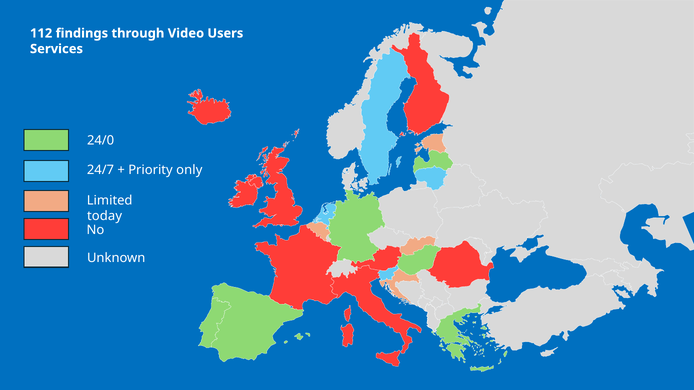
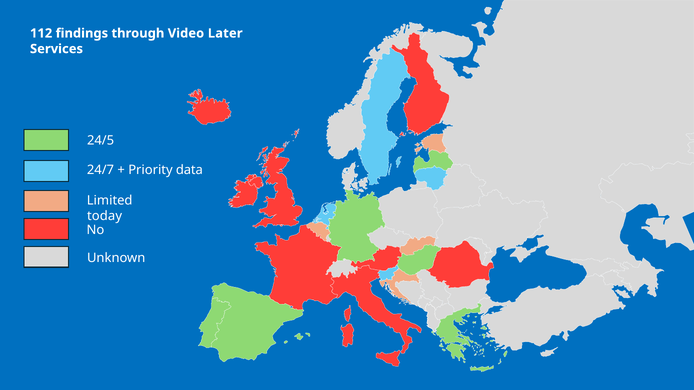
Users: Users -> Later (225, 33)
24/0: 24/0 -> 24/5 (101, 141)
only: only -> data (189, 170)
